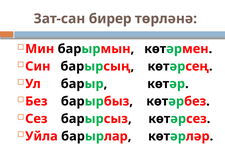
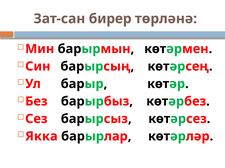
Уйла: Уйла -> Якка (41, 137)
